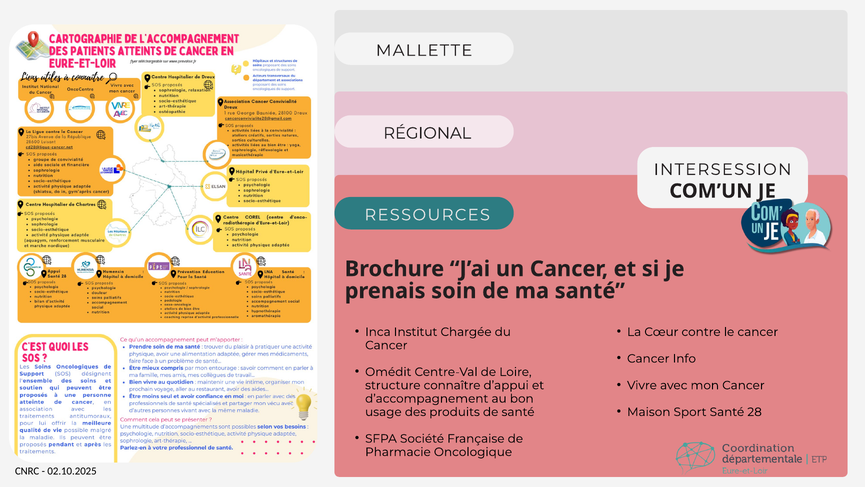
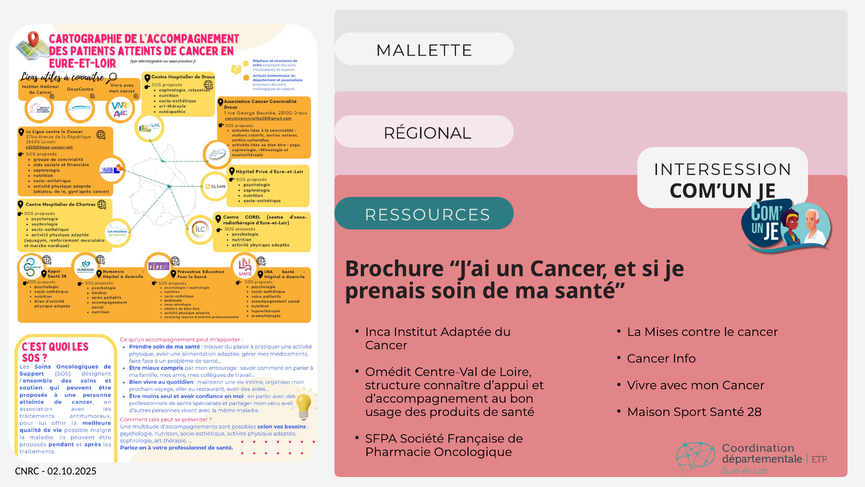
Chargée: Chargée -> Adaptée (466, 332)
Cœur: Cœur -> Mises (661, 332)
